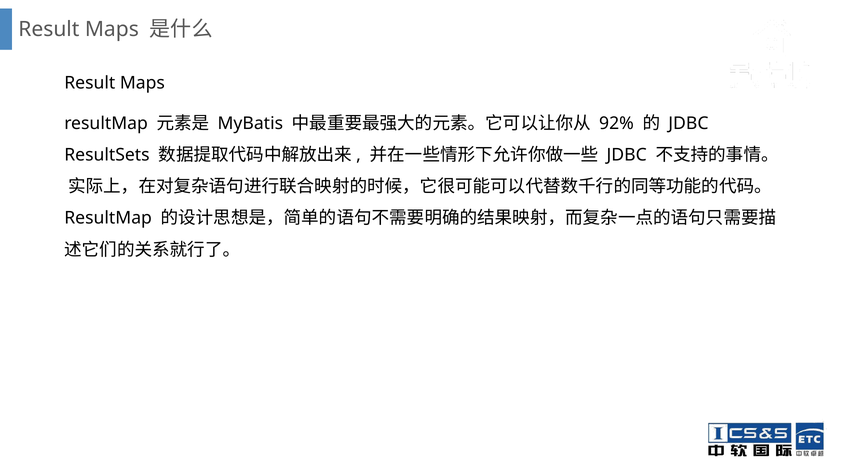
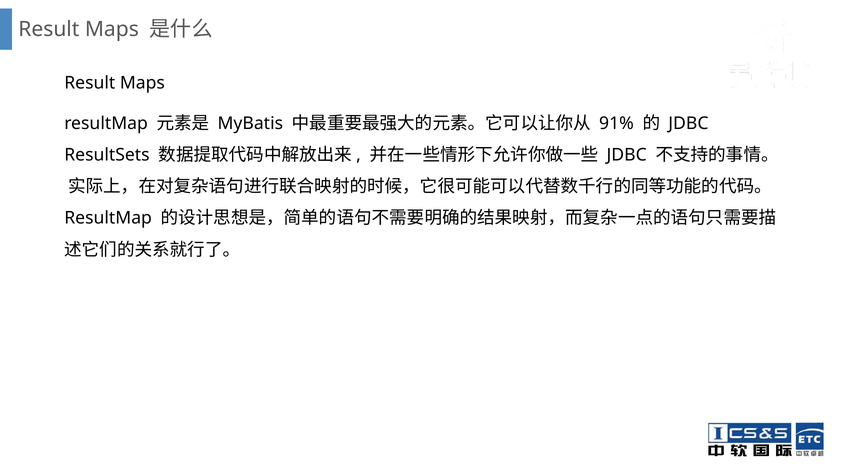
92%: 92% -> 91% (616, 123)
